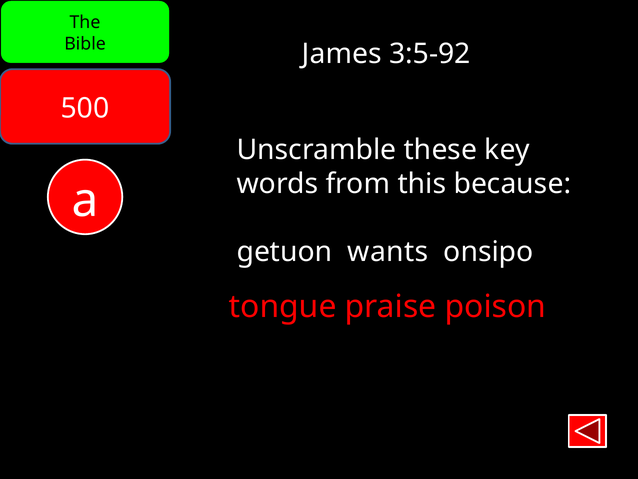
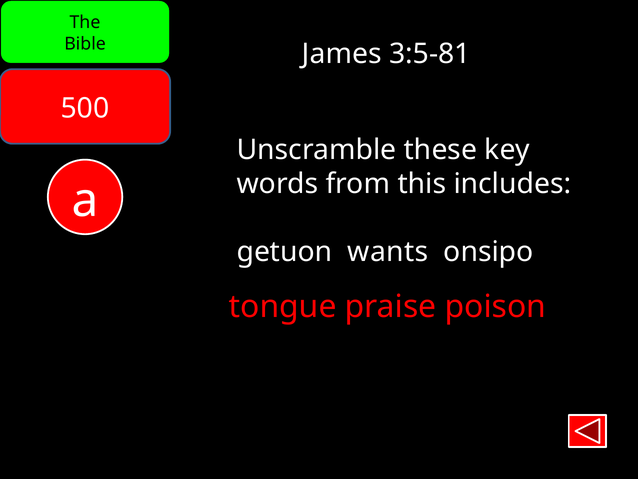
3:5-92: 3:5-92 -> 3:5-81 (430, 54)
because: because -> includes (512, 184)
